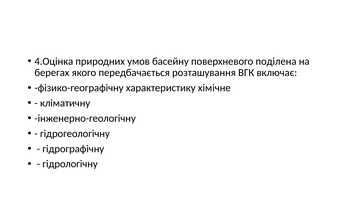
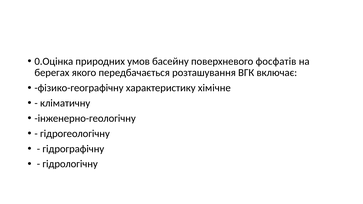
4.Оцінка: 4.Оцінка -> 0.Оцінка (54, 61)
поділена: поділена -> фосфатів (276, 61)
